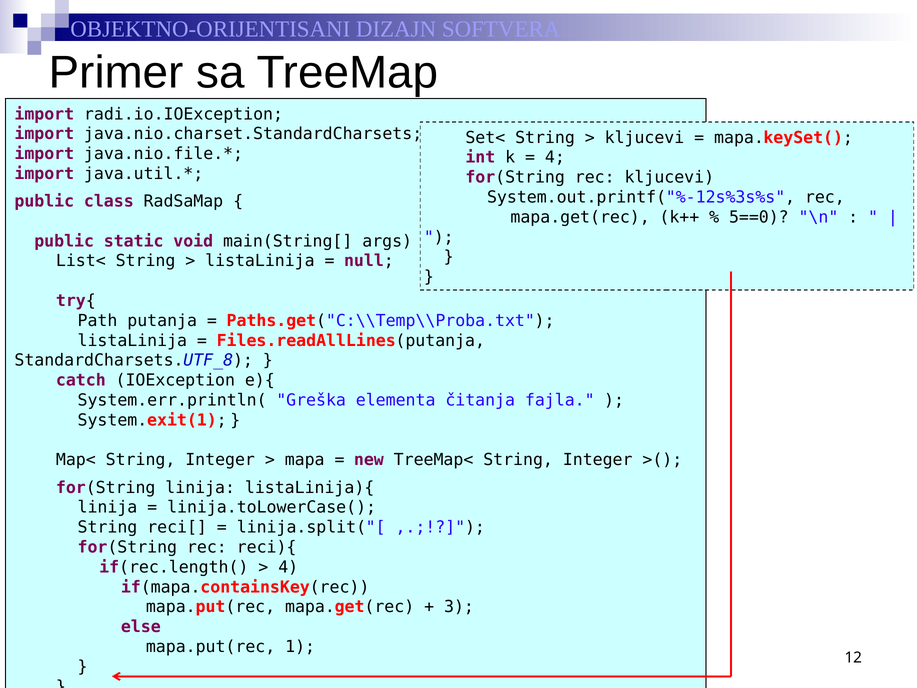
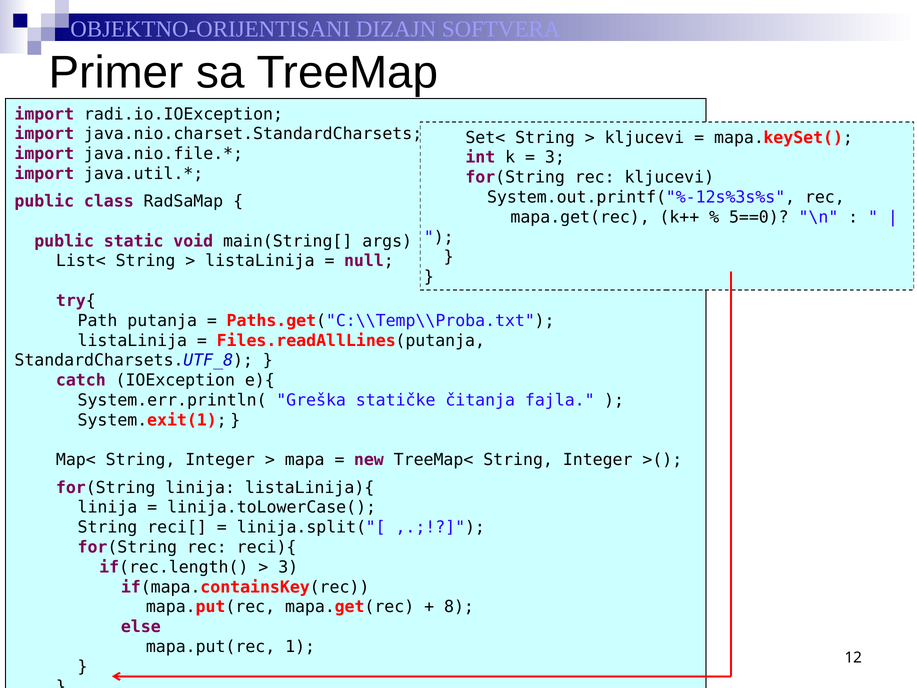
4: 4 -> 3 (555, 157)
elementa: elementa -> statičke (396, 400)
4: 4 -> 3 (288, 567)
3: 3 -> 8 (459, 607)
